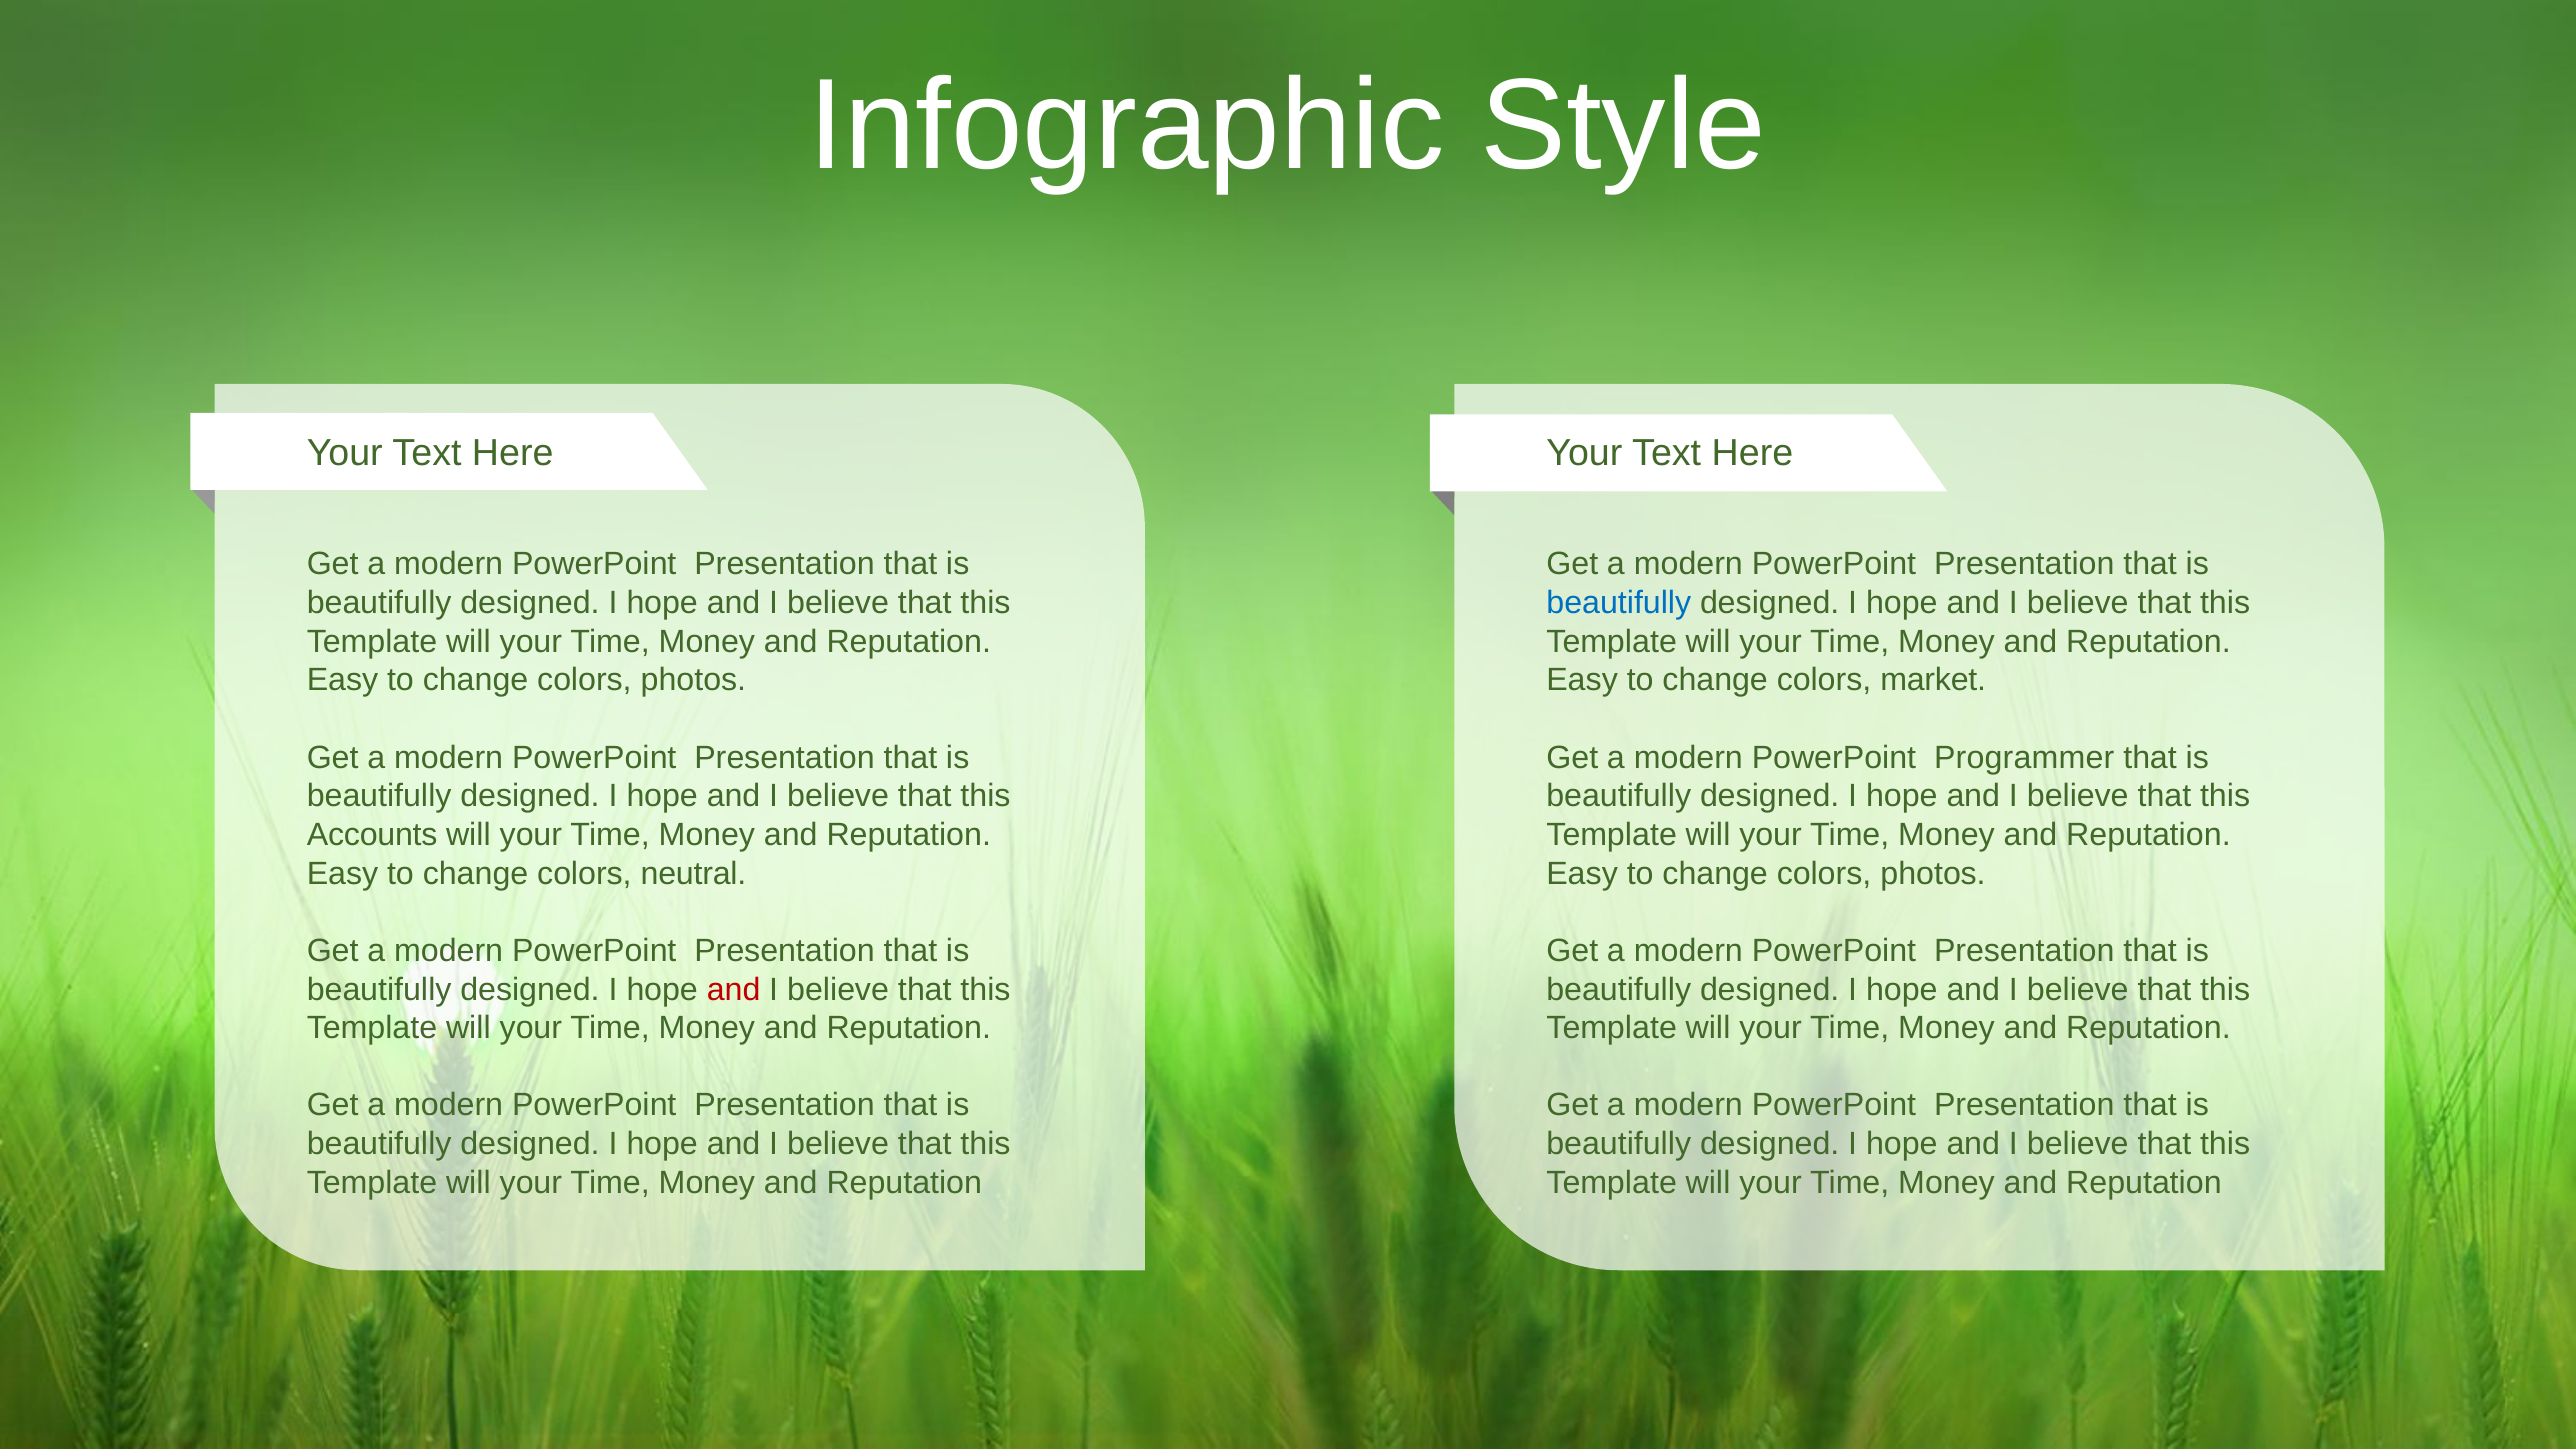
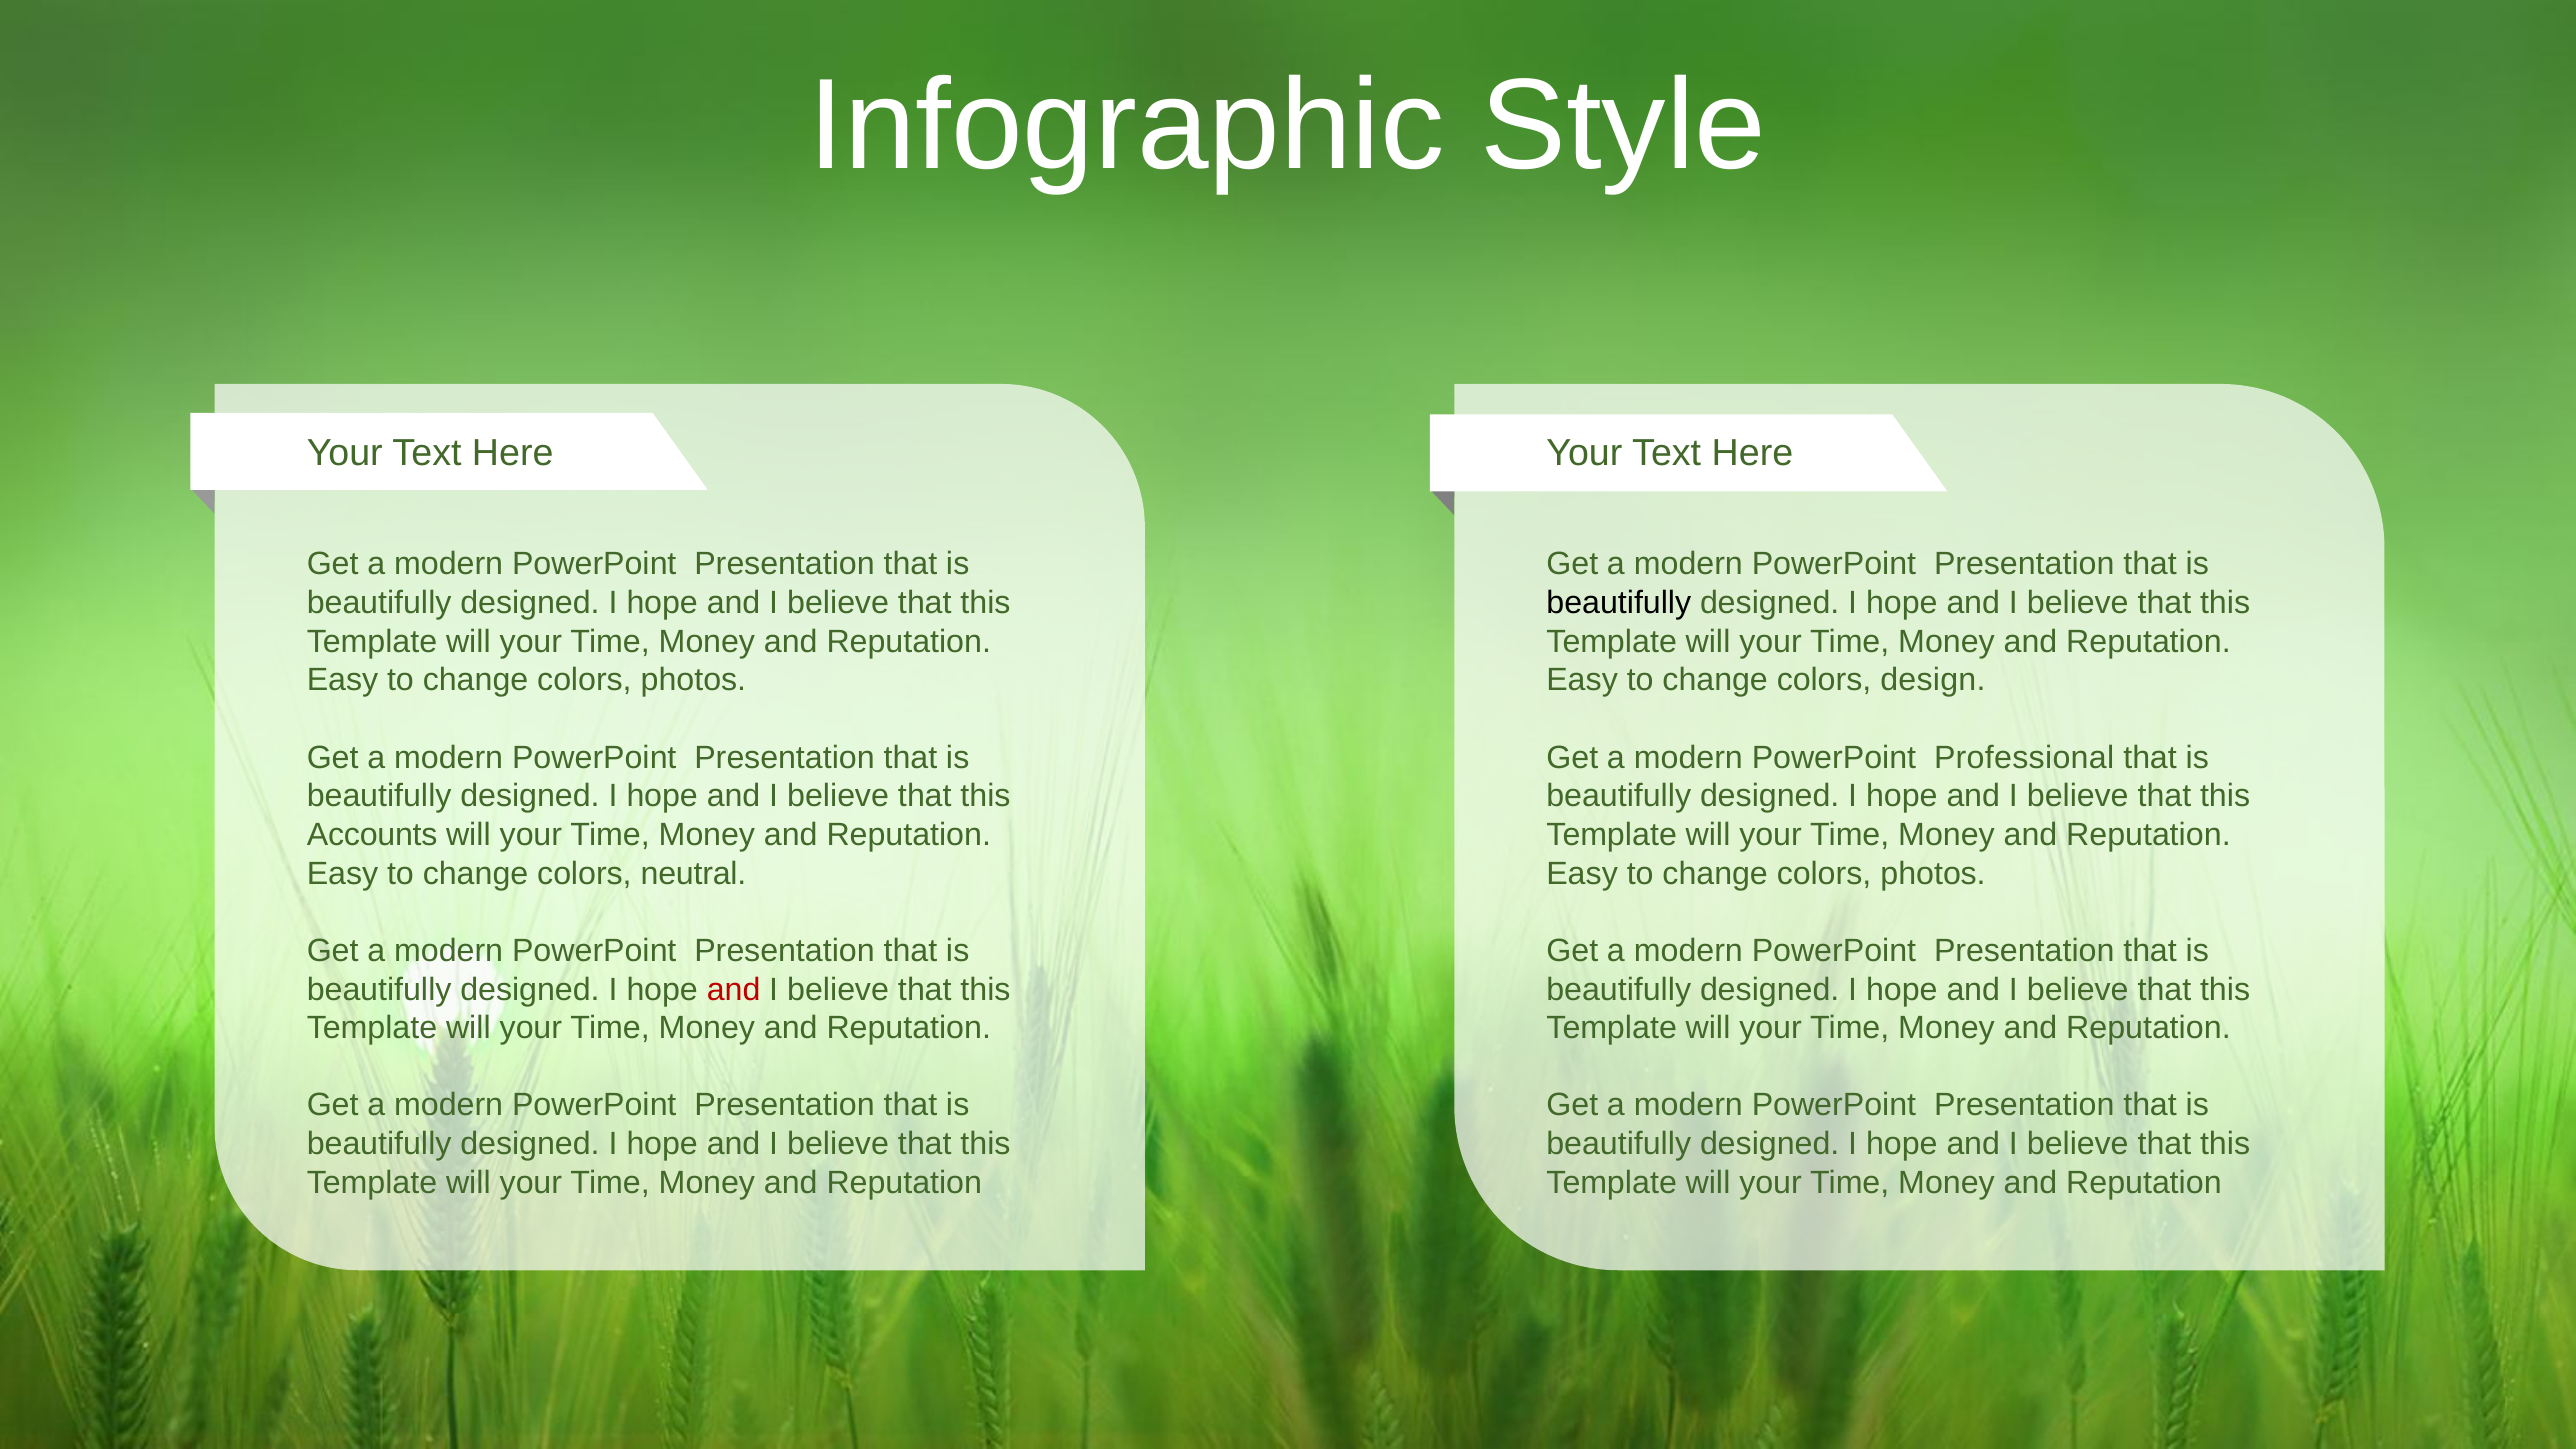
beautifully colour: blue -> black (1619, 603)
market: market -> design (1933, 680)
Programmer: Programmer -> Professional (2024, 758)
